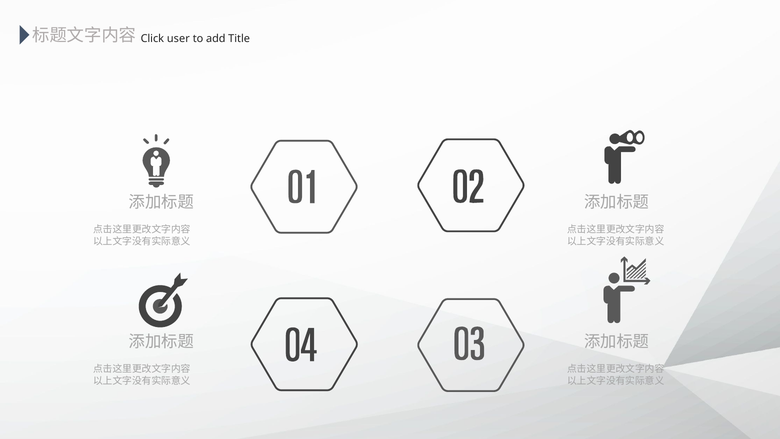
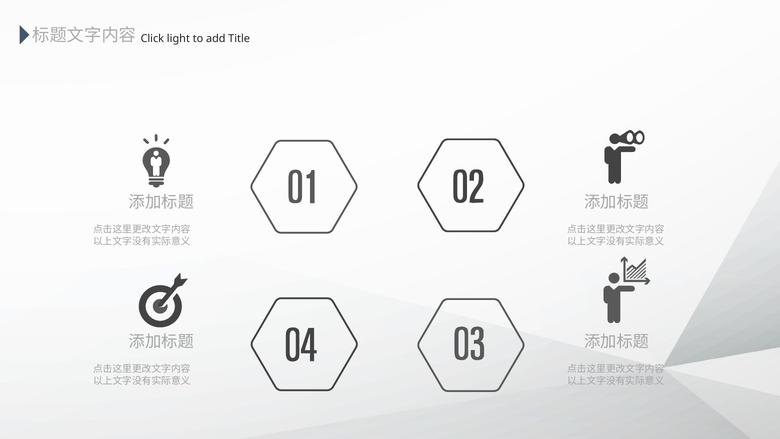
user: user -> light (178, 38)
